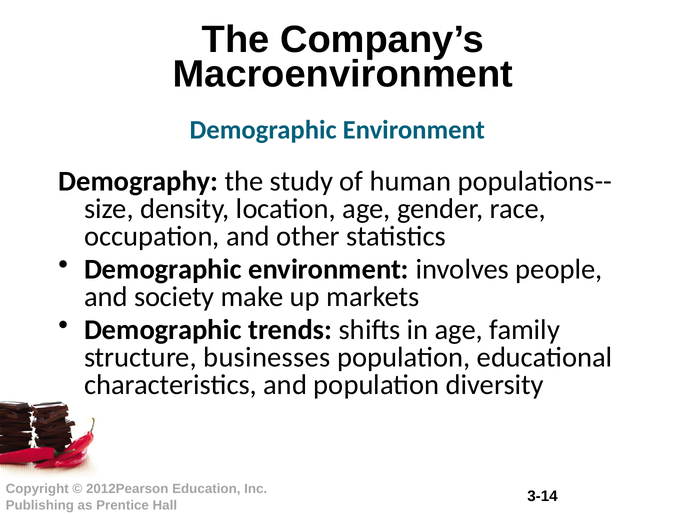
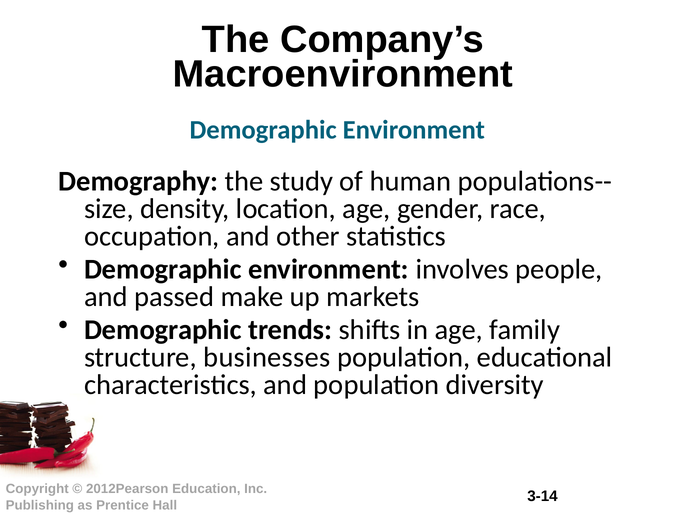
society: society -> passed (174, 297)
